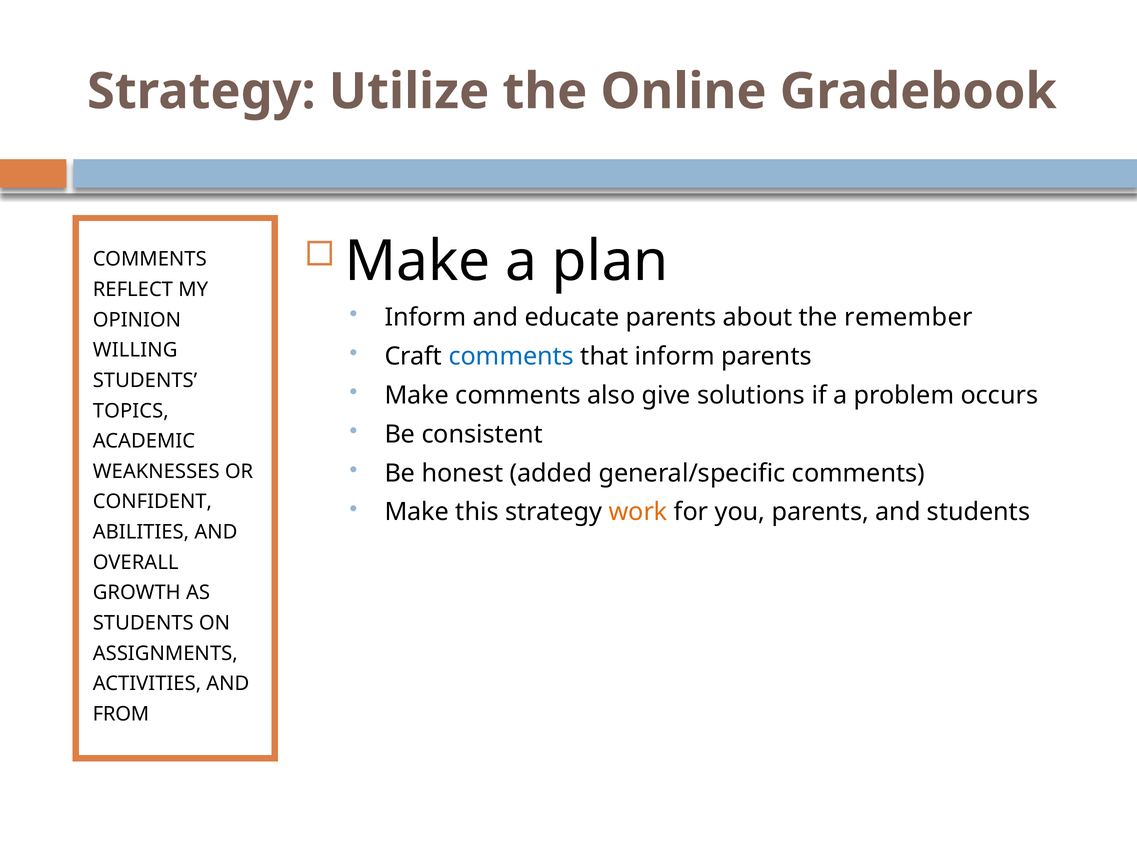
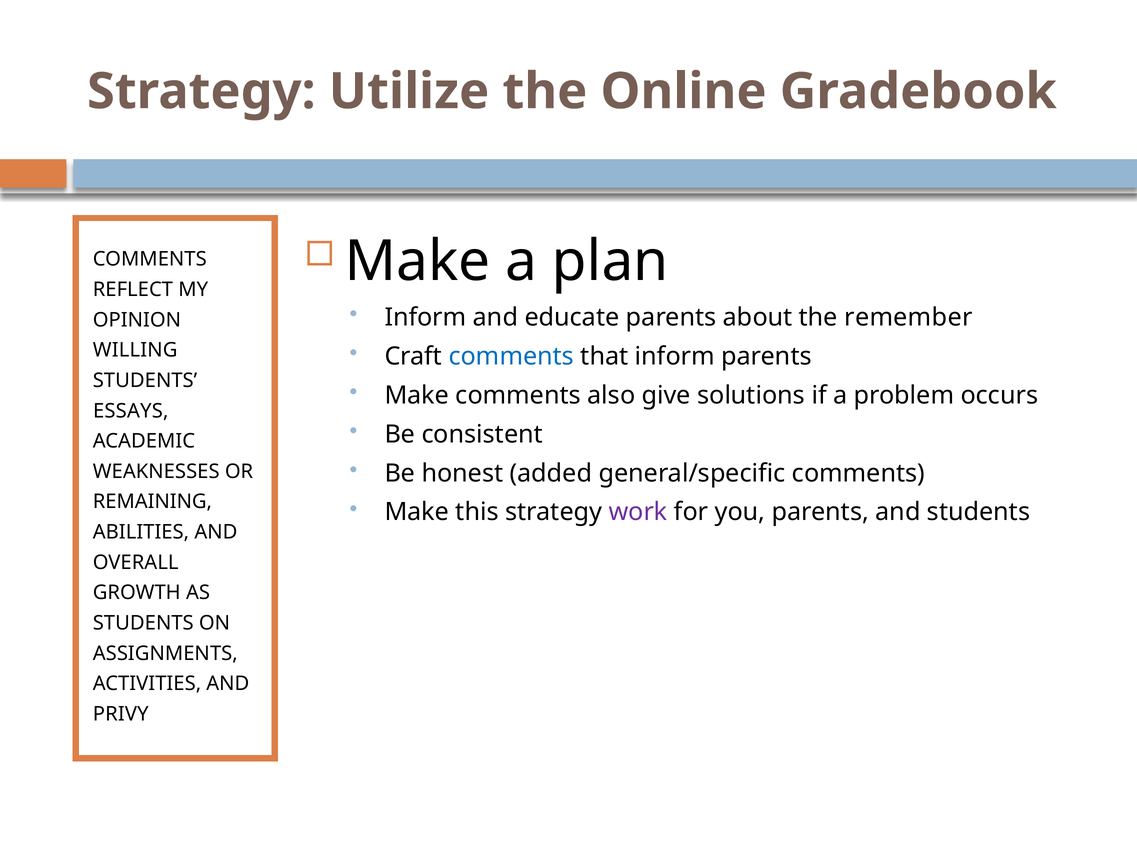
TOPICS: TOPICS -> ESSAYS (131, 411)
CONFIDENT: CONFIDENT -> REMAINING (152, 502)
work colour: orange -> purple (638, 512)
FROM: FROM -> PRIVY (121, 714)
